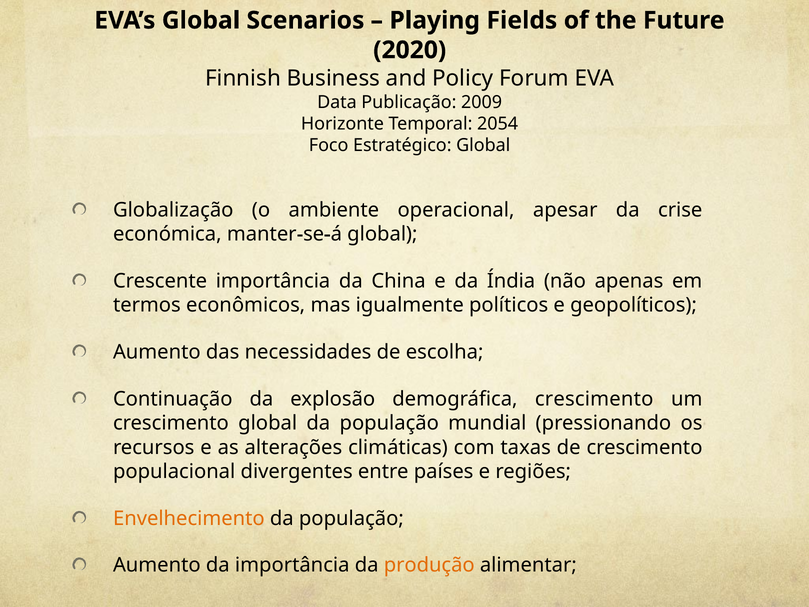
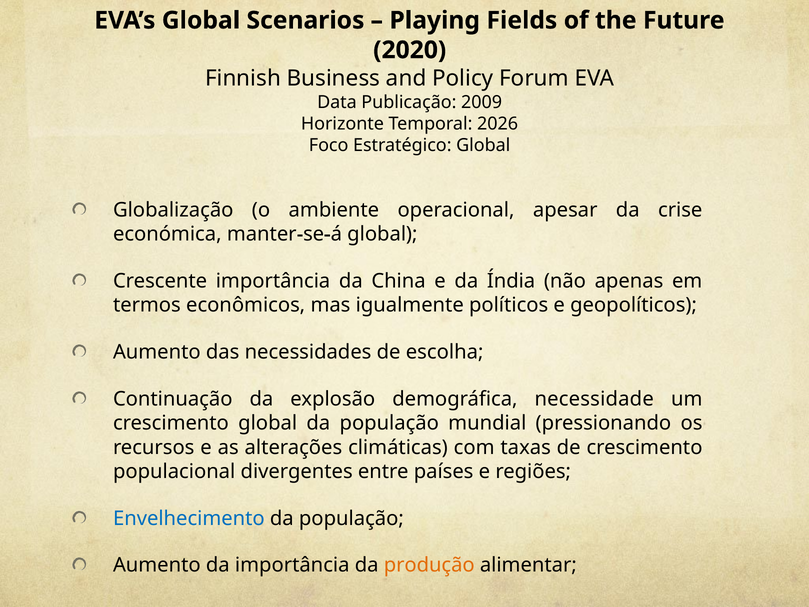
2054: 2054 -> 2026 (498, 124)
demográfica crescimento: crescimento -> necessidade (594, 399)
Envelhecimento colour: orange -> blue (189, 518)
